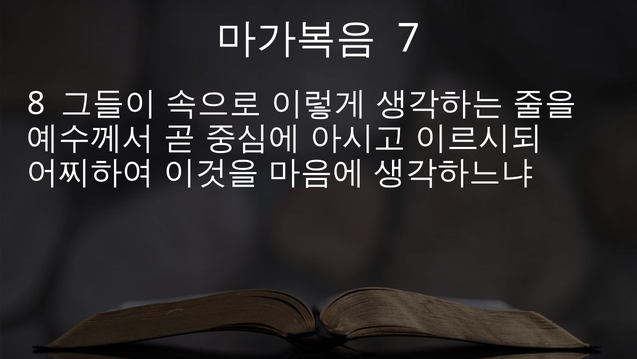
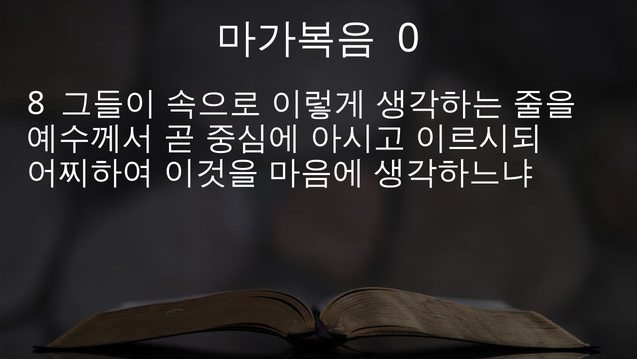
7: 7 -> 0 (409, 38)
